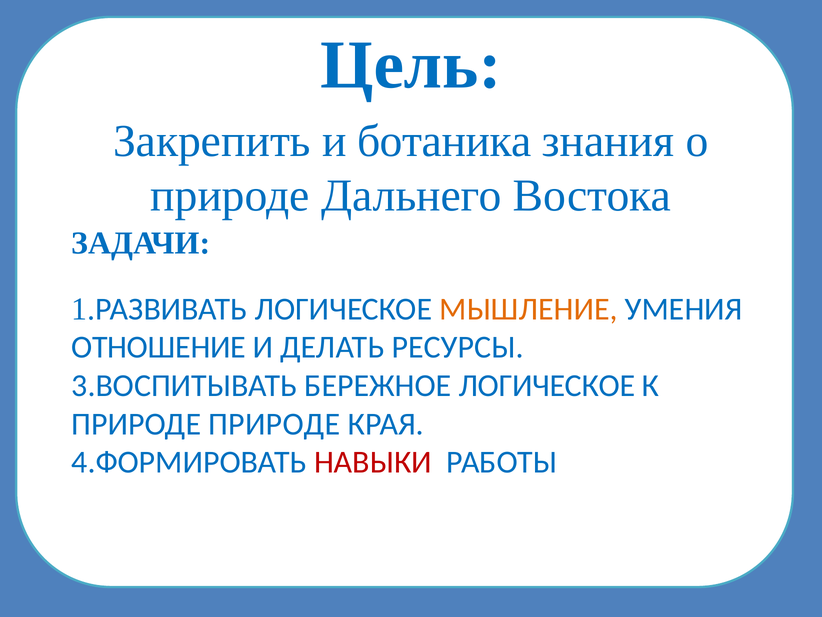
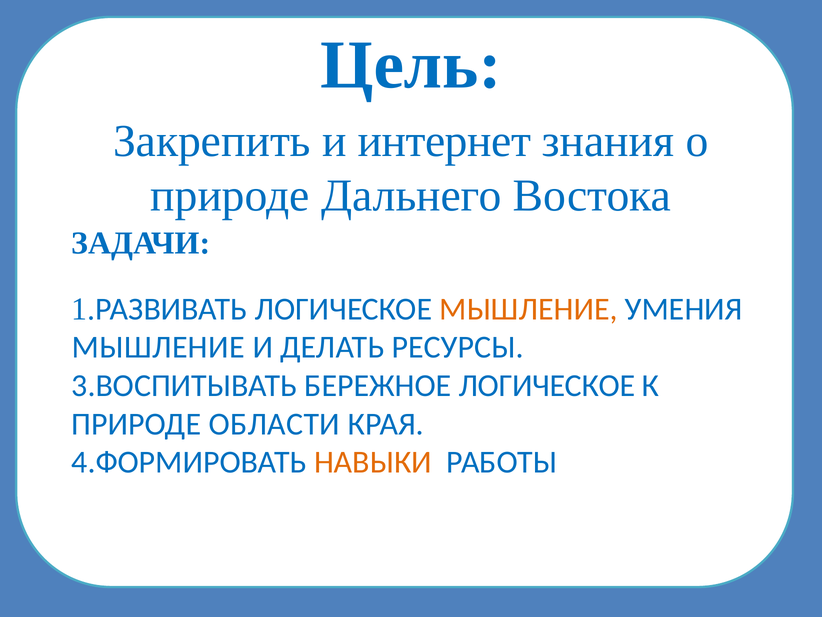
ботаника: ботаника -> интернет (444, 141)
ОТНОШЕНИЕ: ОТНОШЕНИЕ -> МЫШЛЕНИЕ (158, 347)
ПРИРОДЕ ПРИРОДЕ: ПРИРОДЕ -> ОБЛАСТИ (274, 424)
НАВЫКИ colour: red -> orange (373, 462)
